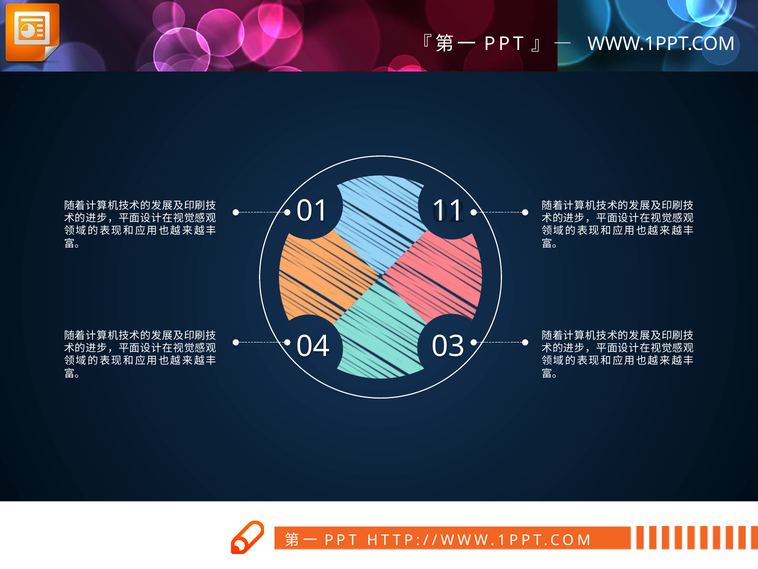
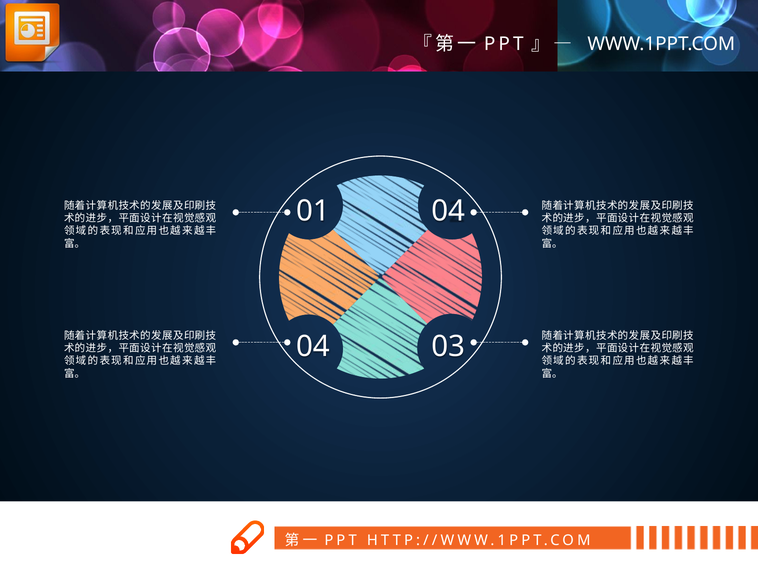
01 11: 11 -> 04 (448, 211)
